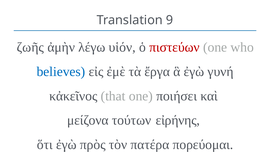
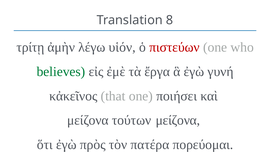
9: 9 -> 8 (170, 20)
ζωῆς: ζωῆς -> τρίτῃ (30, 47)
believes colour: blue -> green (61, 72)
τούτων εἰρήνης: εἰρήνης -> μείζονα (178, 120)
